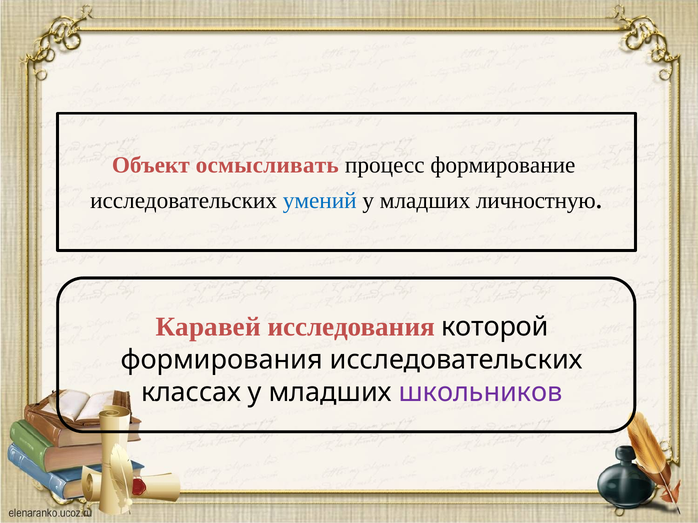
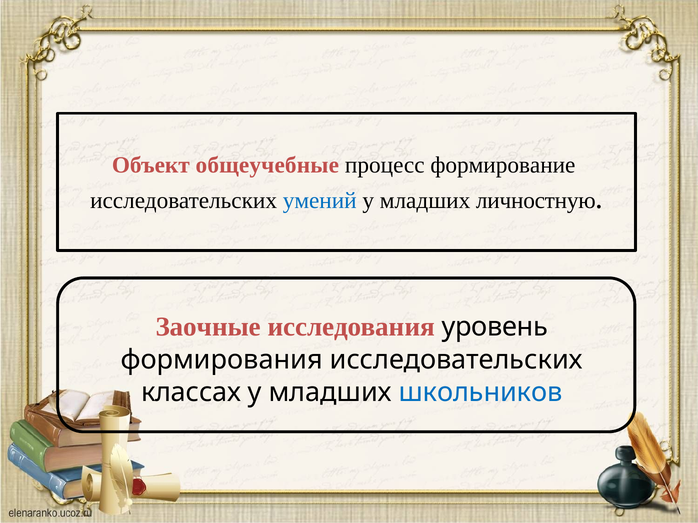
осмысливать: осмысливать -> общеучебные (267, 165)
Каравей: Каравей -> Заочные (208, 327)
которой: которой -> уровень (495, 327)
школьников colour: purple -> blue (481, 392)
